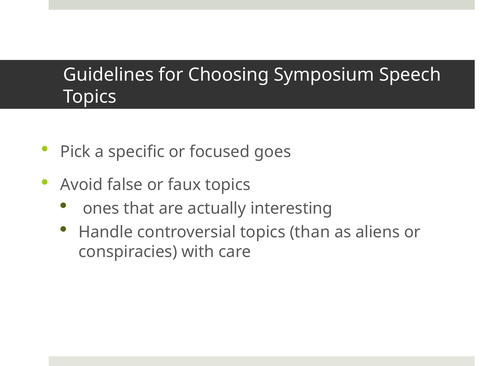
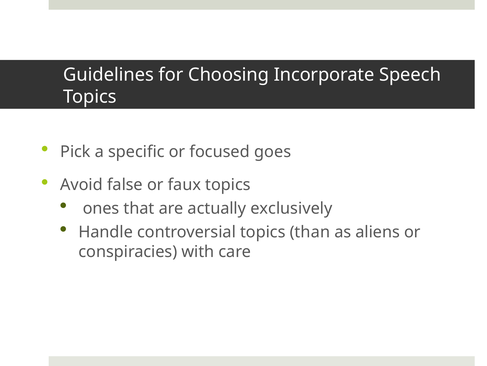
Symposium: Symposium -> Incorporate (324, 75)
interesting: interesting -> exclusively (291, 208)
